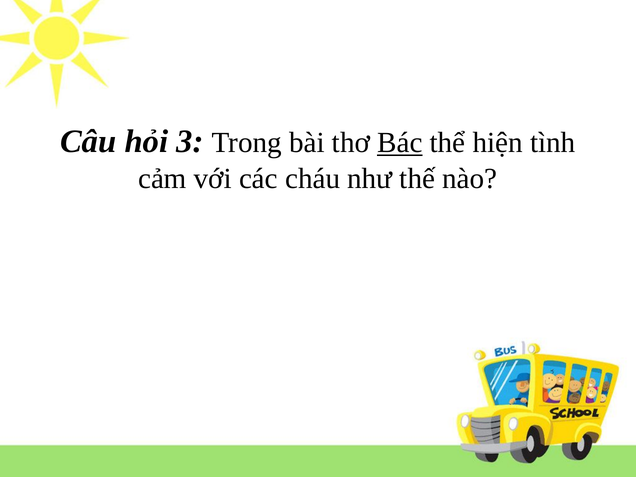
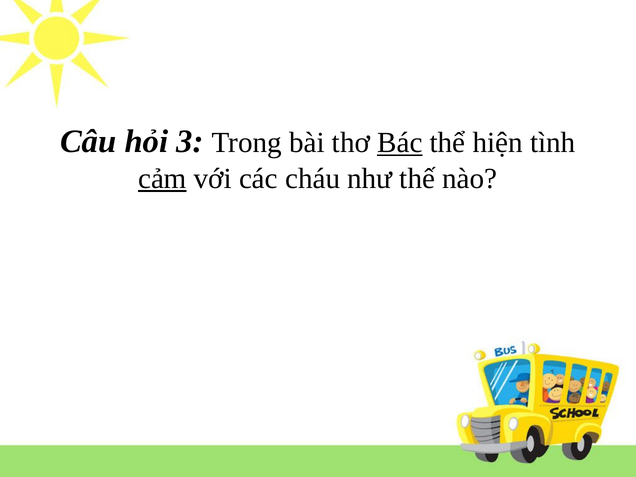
cảm underline: none -> present (162, 179)
